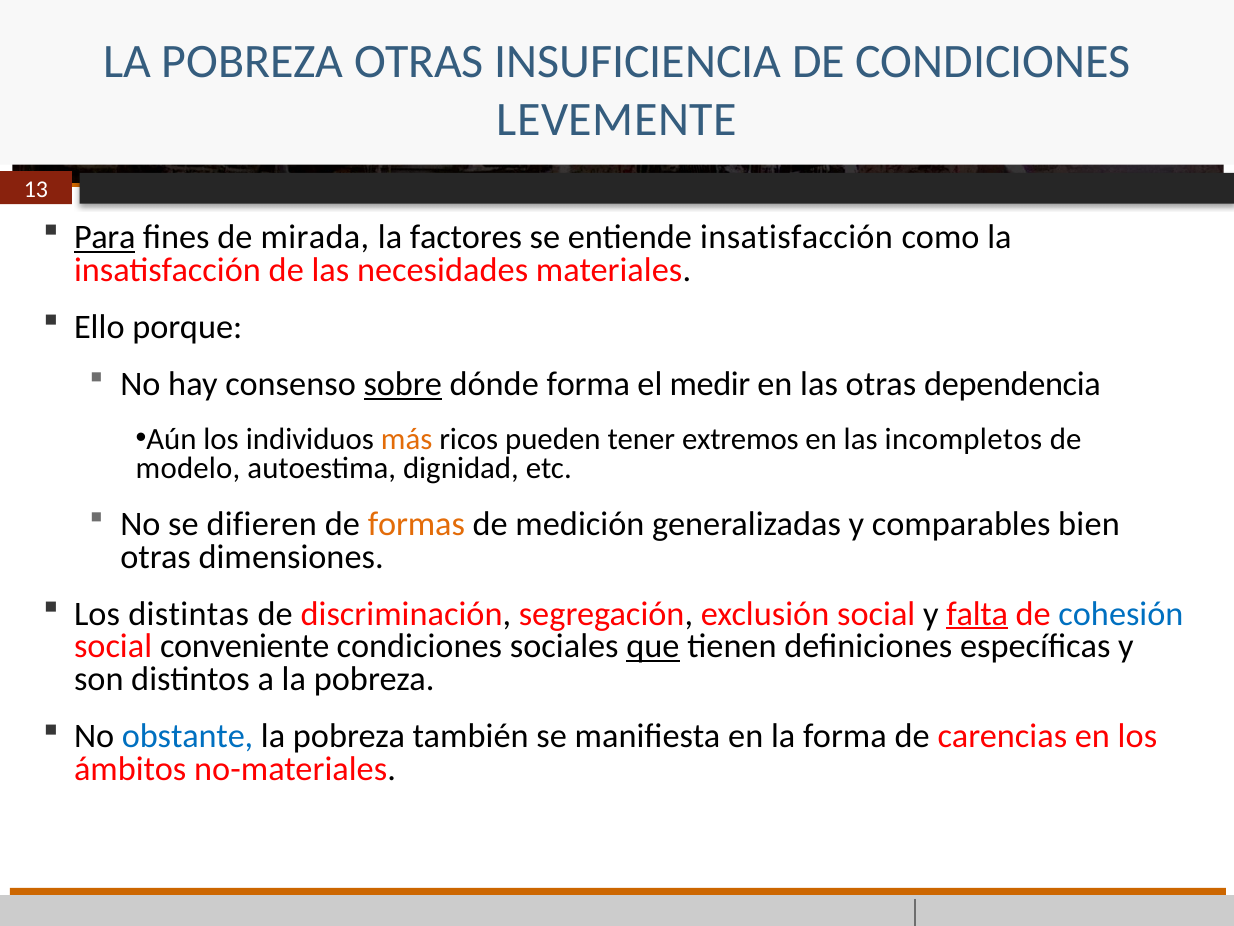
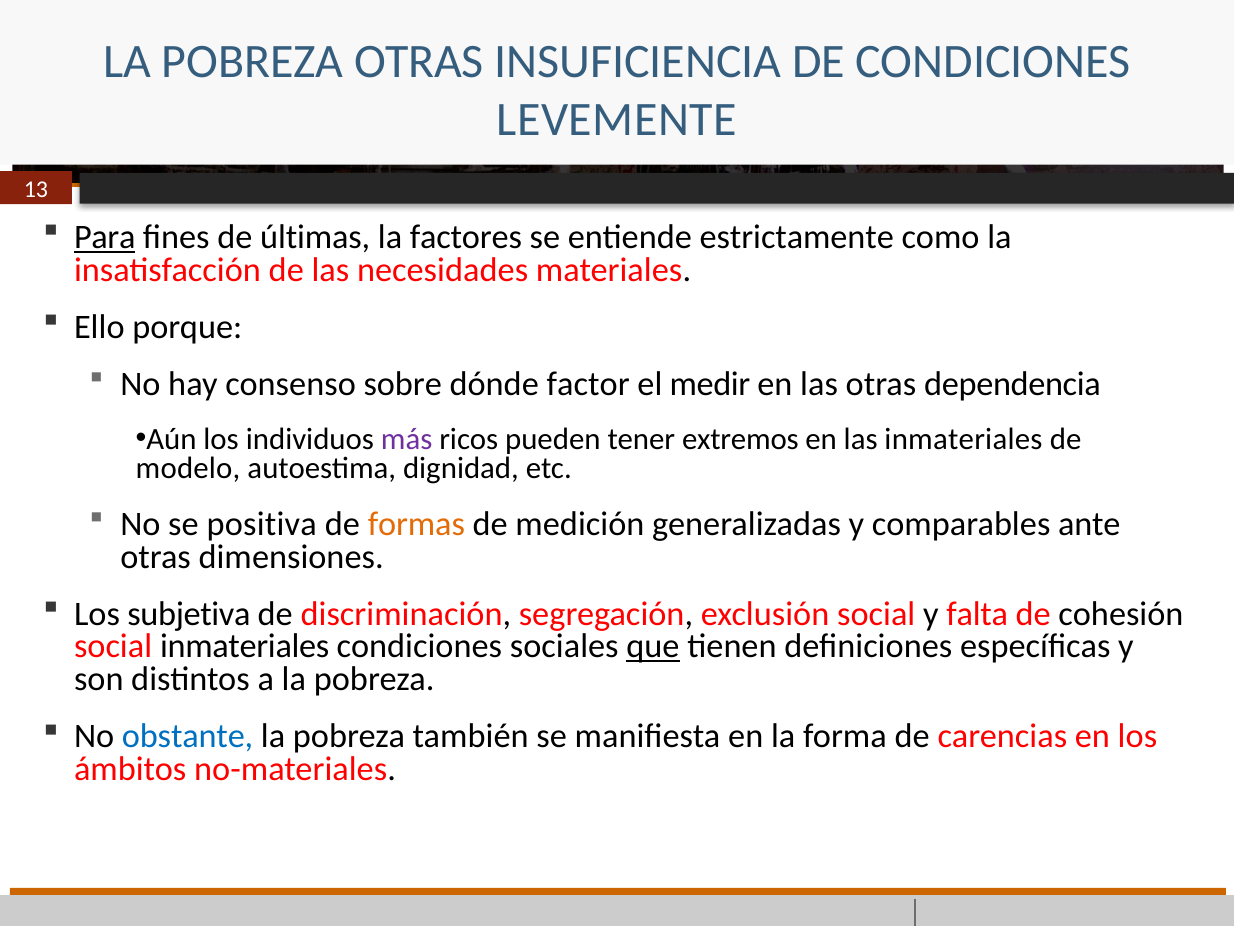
mirada: mirada -> últimas (315, 237)
entiende insatisfacción: insatisfacción -> estrictamente (797, 237)
sobre underline: present -> none (403, 384)
dónde forma: forma -> factor (588, 384)
más colour: orange -> purple (407, 439)
las incompletos: incompletos -> inmateriales (964, 439)
difieren: difieren -> positiva (262, 523)
bien: bien -> ante (1089, 523)
distintas: distintas -> subjetiva (189, 613)
falta underline: present -> none (977, 613)
cohesión colour: blue -> black (1121, 613)
social conveniente: conveniente -> inmateriales (245, 646)
